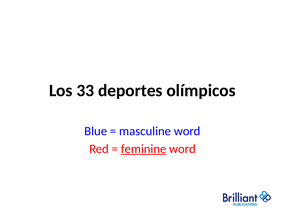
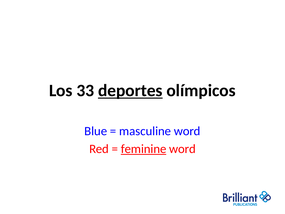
deportes underline: none -> present (130, 91)
